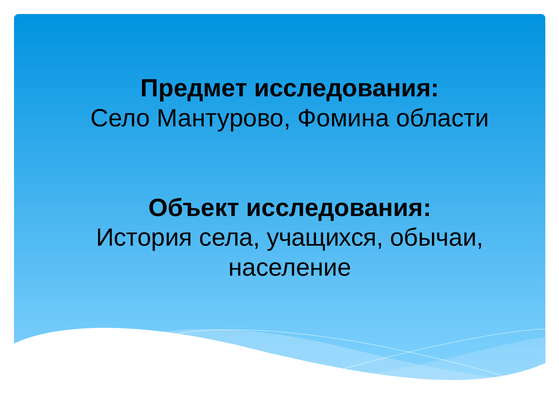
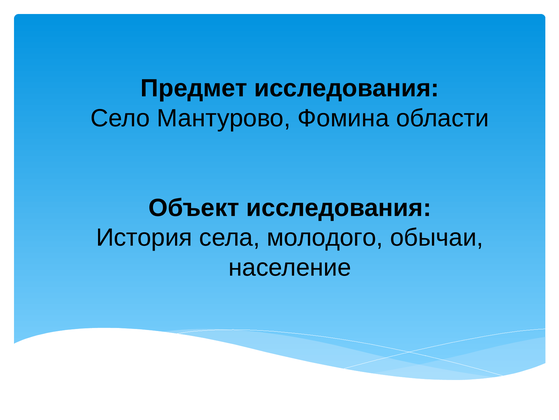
учащихся: учащихся -> молодого (325, 237)
